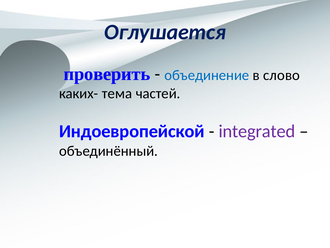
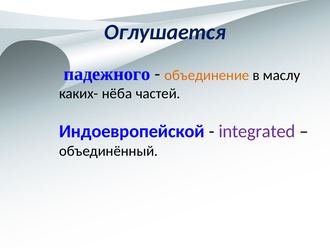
проверить: проверить -> падежного (107, 74)
объединение colour: blue -> orange (207, 75)
слово: слово -> маслу (282, 75)
тема: тема -> нёба (117, 93)
